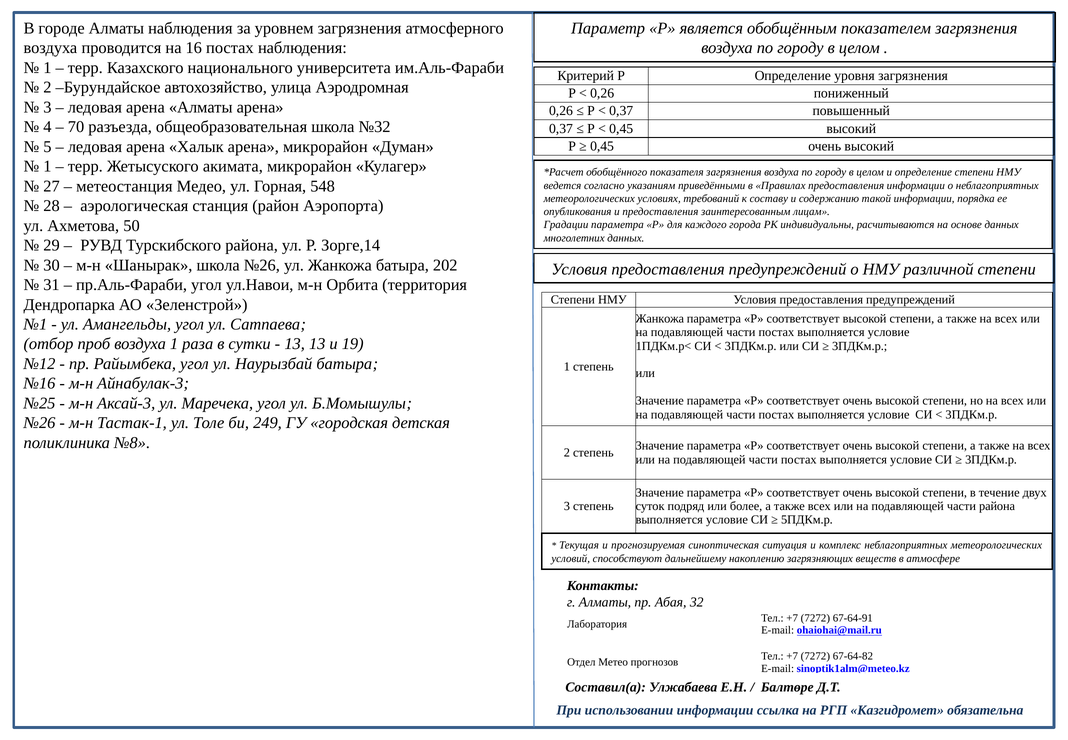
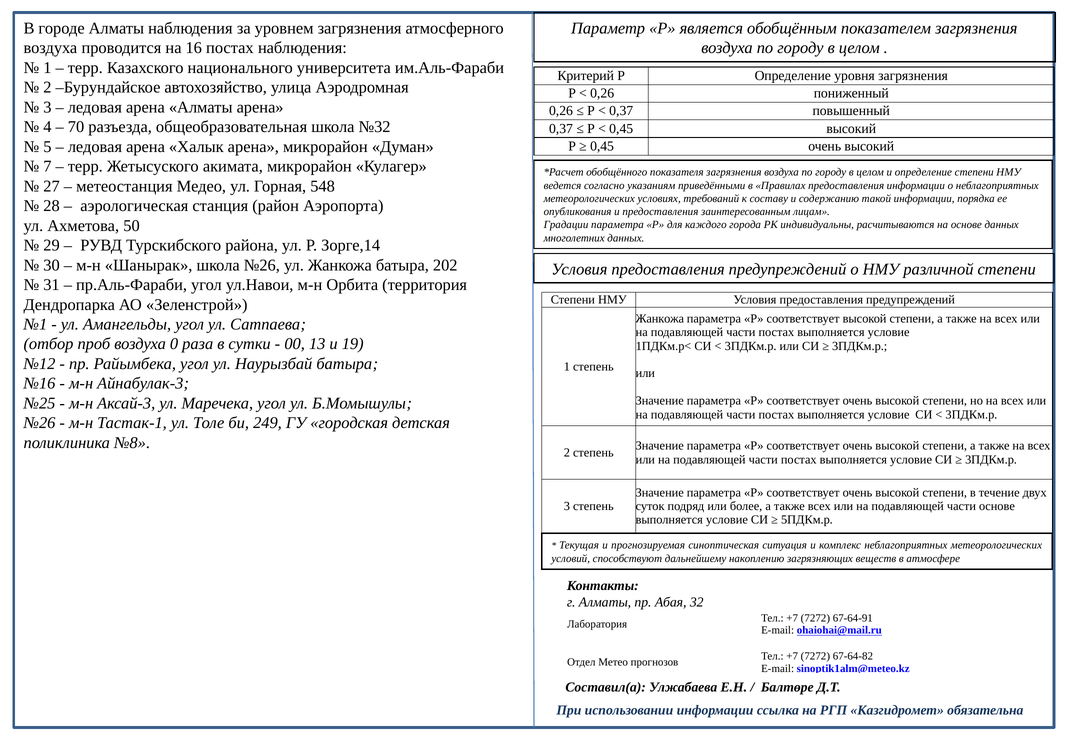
1: 1 -> 7 (47, 166)
воздуха 1: 1 -> 0 (174, 344)
13: 13 -> 00 (295, 344)
части района: района -> основе (997, 506)
